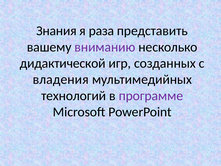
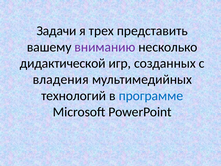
Знания: Знания -> Задачи (56, 31)
раза: раза -> трех (101, 31)
программе colour: purple -> blue (151, 96)
